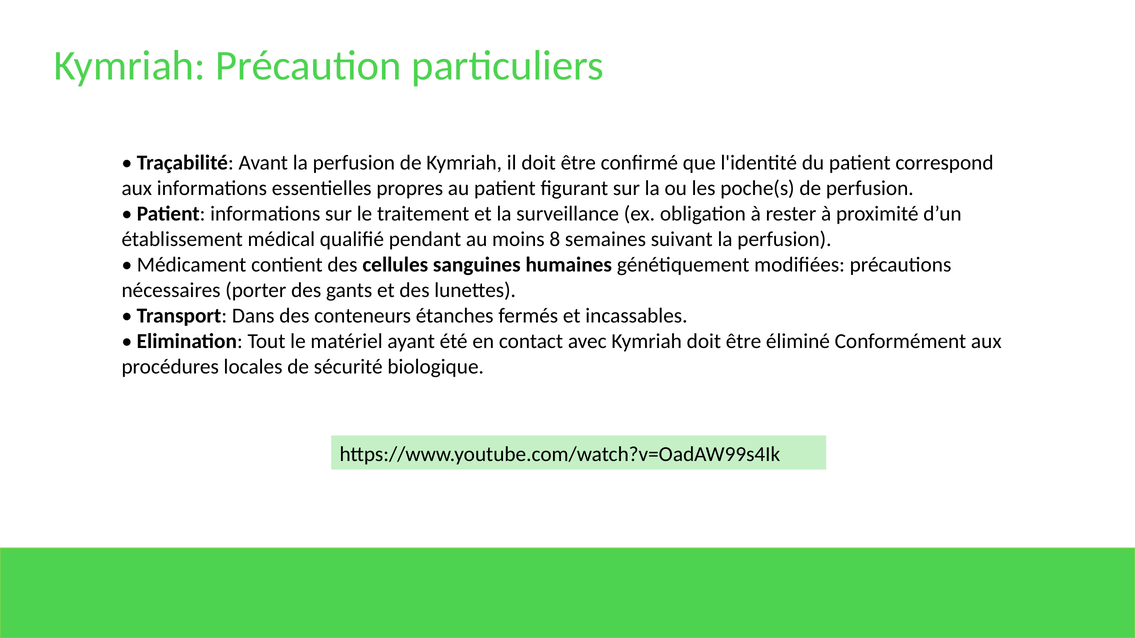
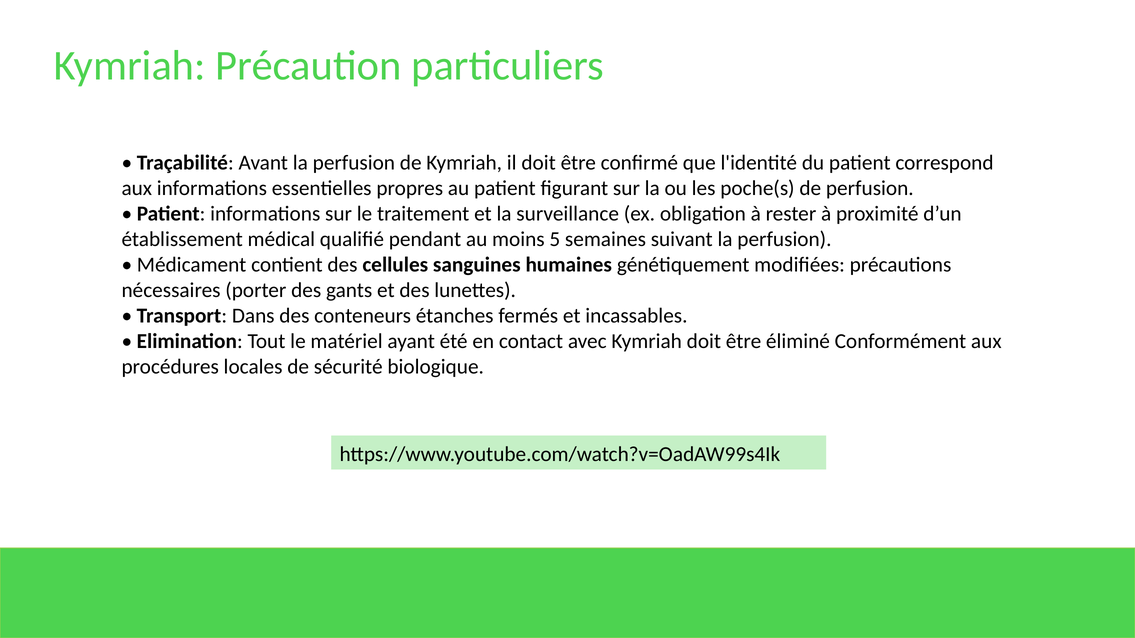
8: 8 -> 5 (555, 239)
